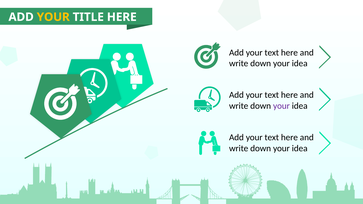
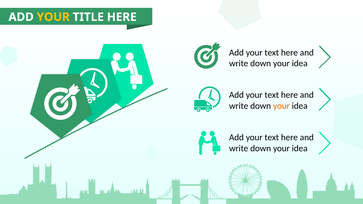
your colour: purple -> orange (281, 106)
